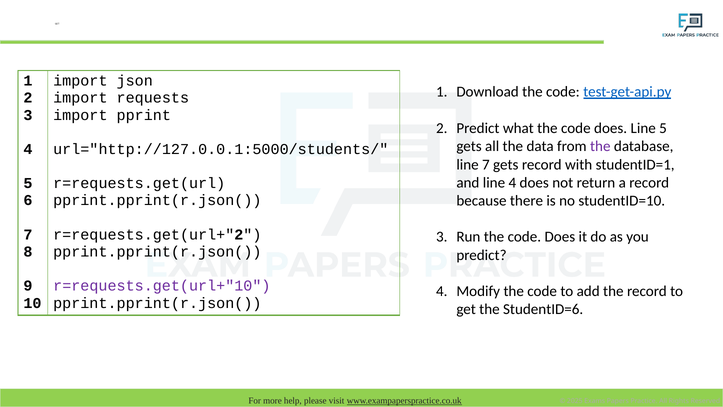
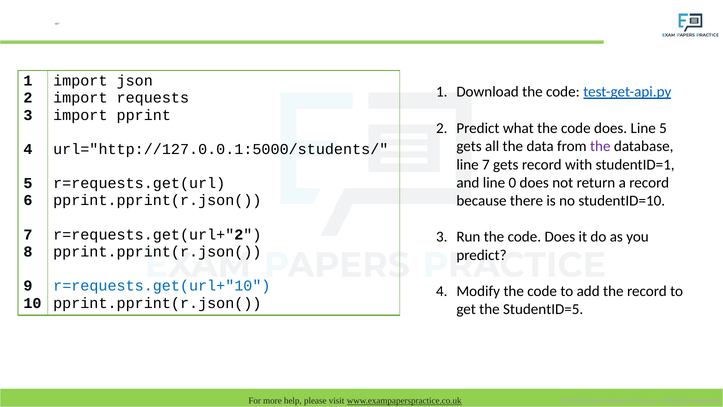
line 4: 4 -> 0 (512, 183)
r=requests.get(url+"10 colour: purple -> blue (162, 286)
StudentID=6: StudentID=6 -> StudentID=5 (543, 309)
